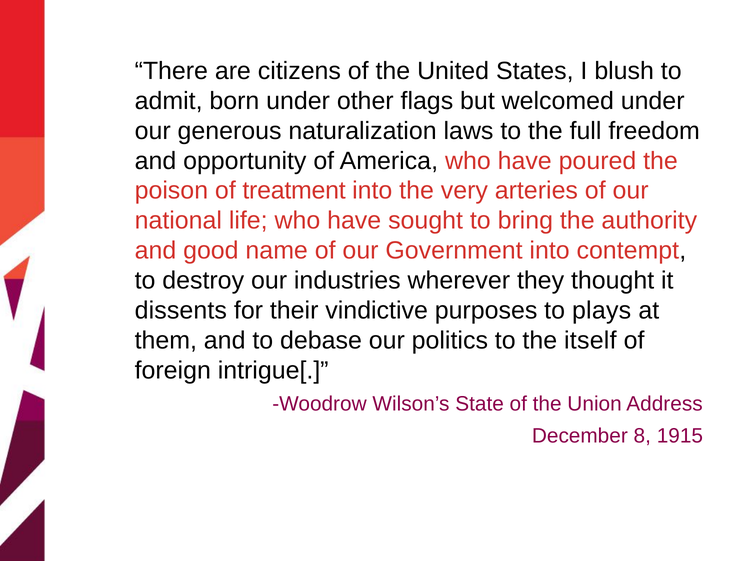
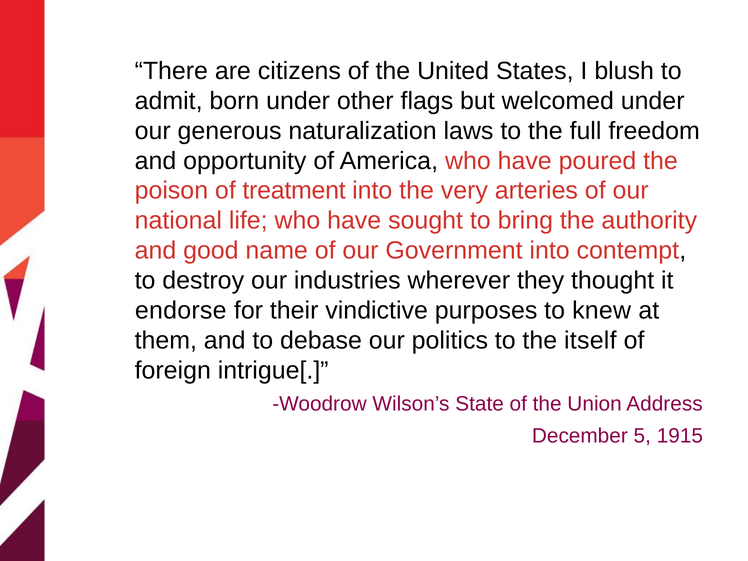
dissents: dissents -> endorse (181, 310)
plays: plays -> knew (602, 310)
8: 8 -> 5 (642, 436)
